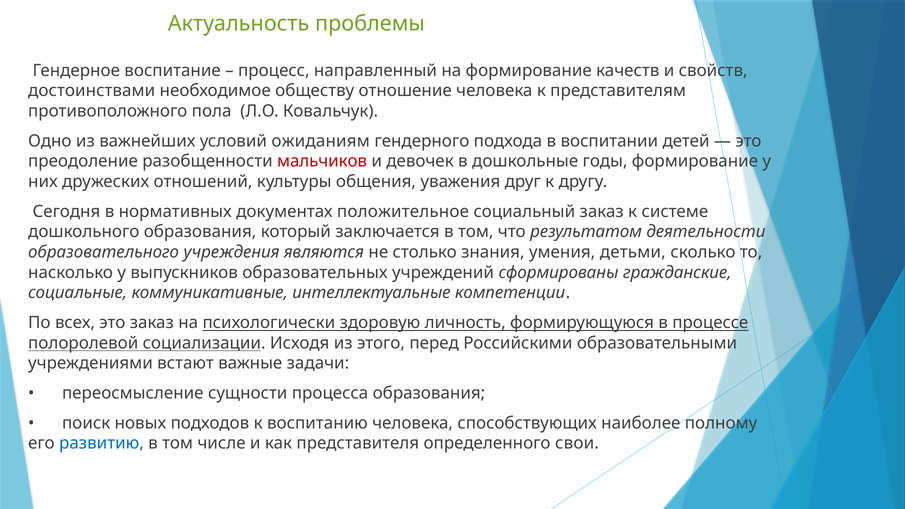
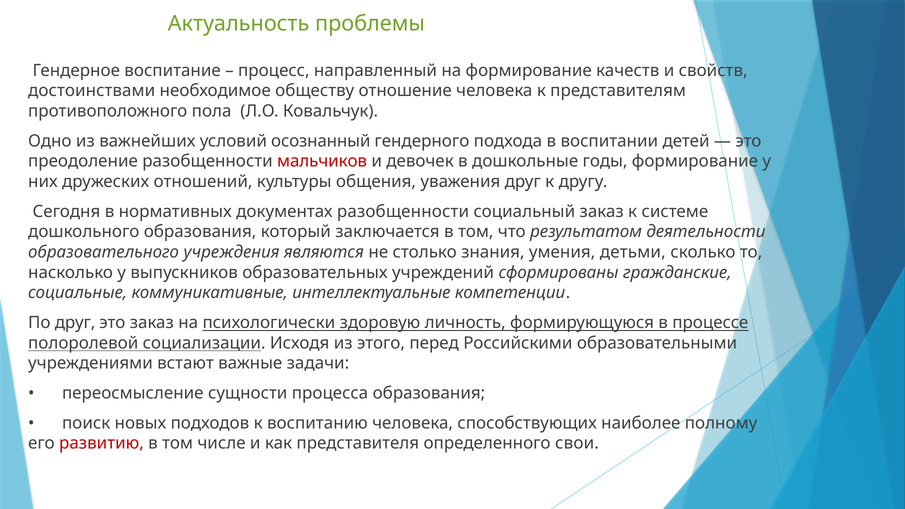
ожиданиям: ожиданиям -> осознанный (321, 141)
документах положительное: положительное -> разобщенности (403, 211)
По всех: всех -> друг (75, 323)
развитию colour: blue -> red (101, 443)
